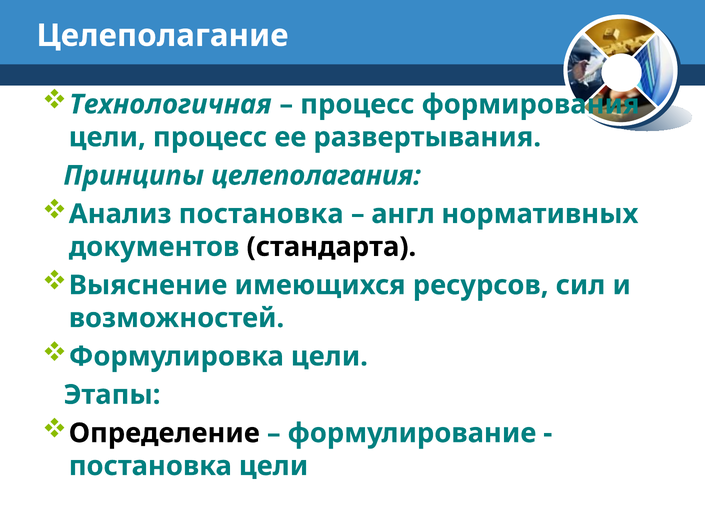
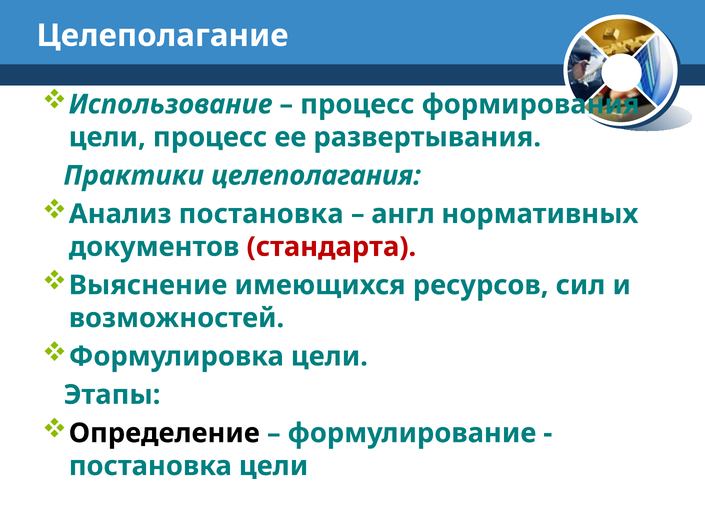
Технологичная: Технологичная -> Использование (171, 105)
Принципы: Принципы -> Практики (134, 176)
стандарта colour: black -> red (331, 247)
